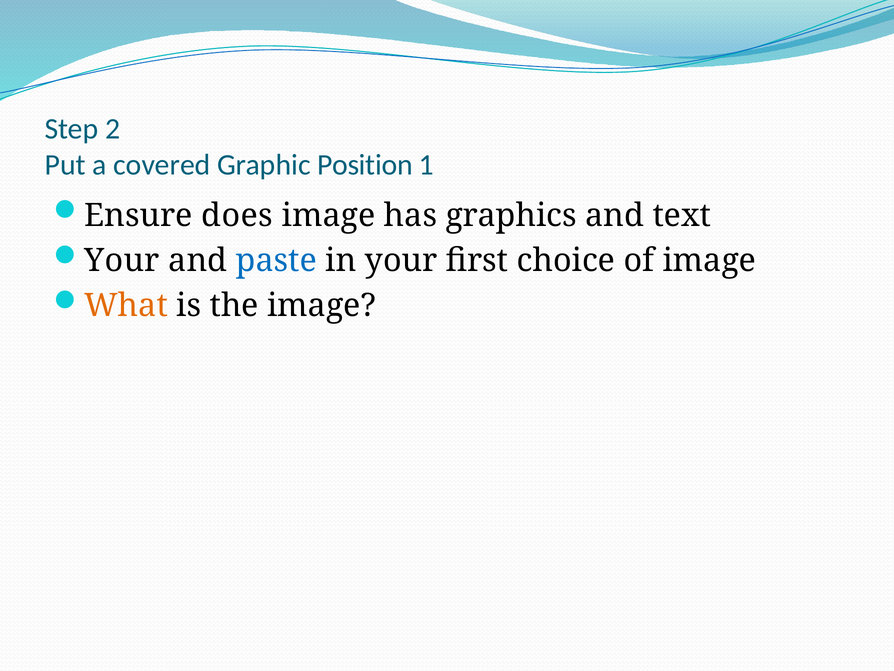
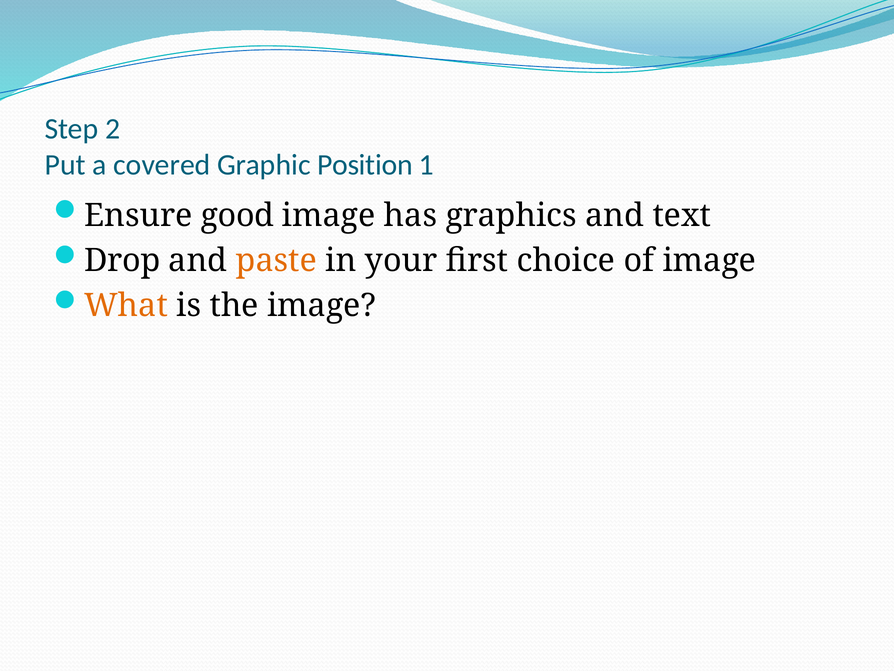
does: does -> good (237, 215)
Your: Your -> Drop (122, 260)
paste colour: blue -> orange (276, 260)
